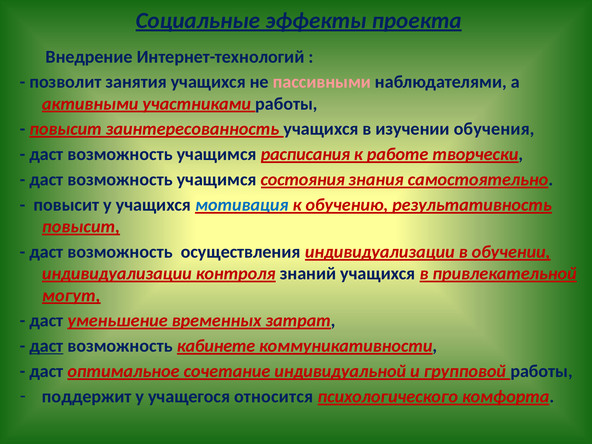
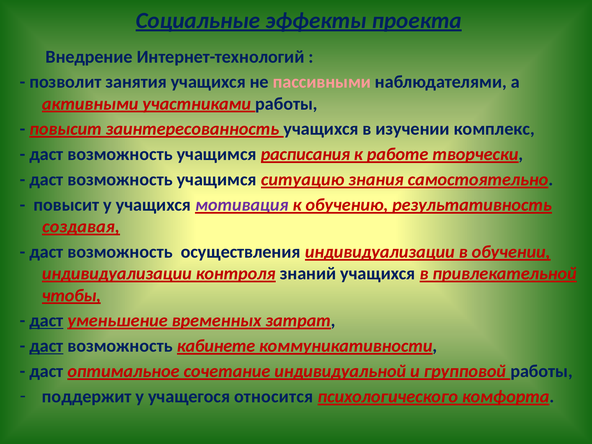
обучения: обучения -> комплекс (494, 129)
состояния: состояния -> ситуацию (303, 180)
мотивация colour: blue -> purple (242, 205)
повысит: повысит -> создавая (81, 227)
могут: могут -> чтобы (71, 295)
даст underline: none -> present (46, 321)
